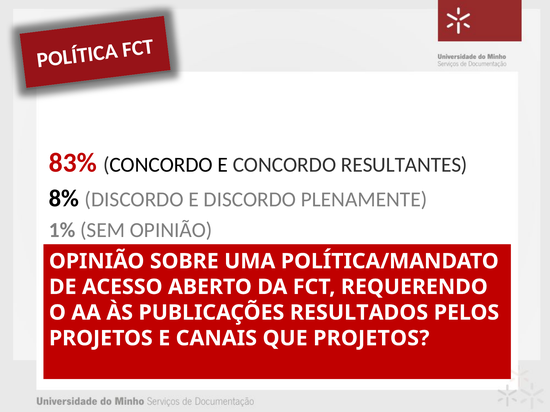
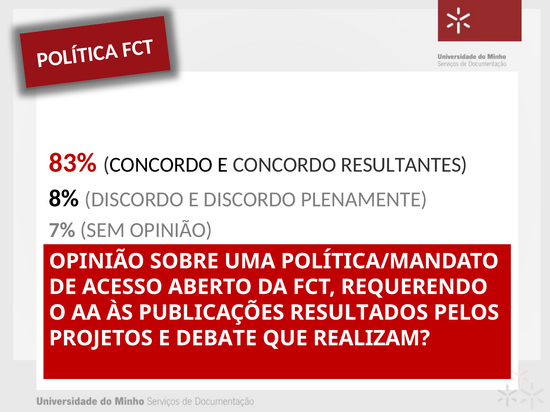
1%: 1% -> 7% (62, 230)
CANAIS: CANAIS -> DEBATE (216, 339)
QUE PROJETOS: PROJETOS -> REALIZAM (372, 339)
